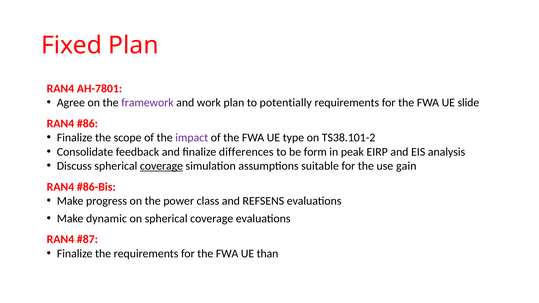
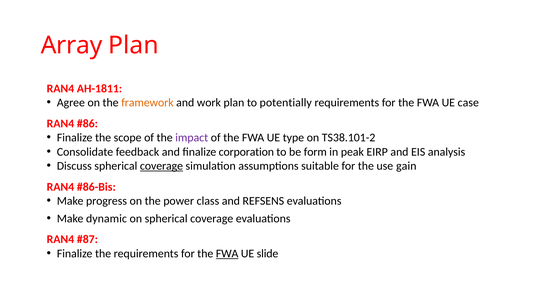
Fixed: Fixed -> Array (72, 45)
AH-7801: AH-7801 -> AH-1811 (100, 89)
framework colour: purple -> orange (147, 103)
slide: slide -> case (468, 103)
differences: differences -> corporation (246, 152)
FWA underline: none -> present (227, 254)
than: than -> slide (268, 254)
